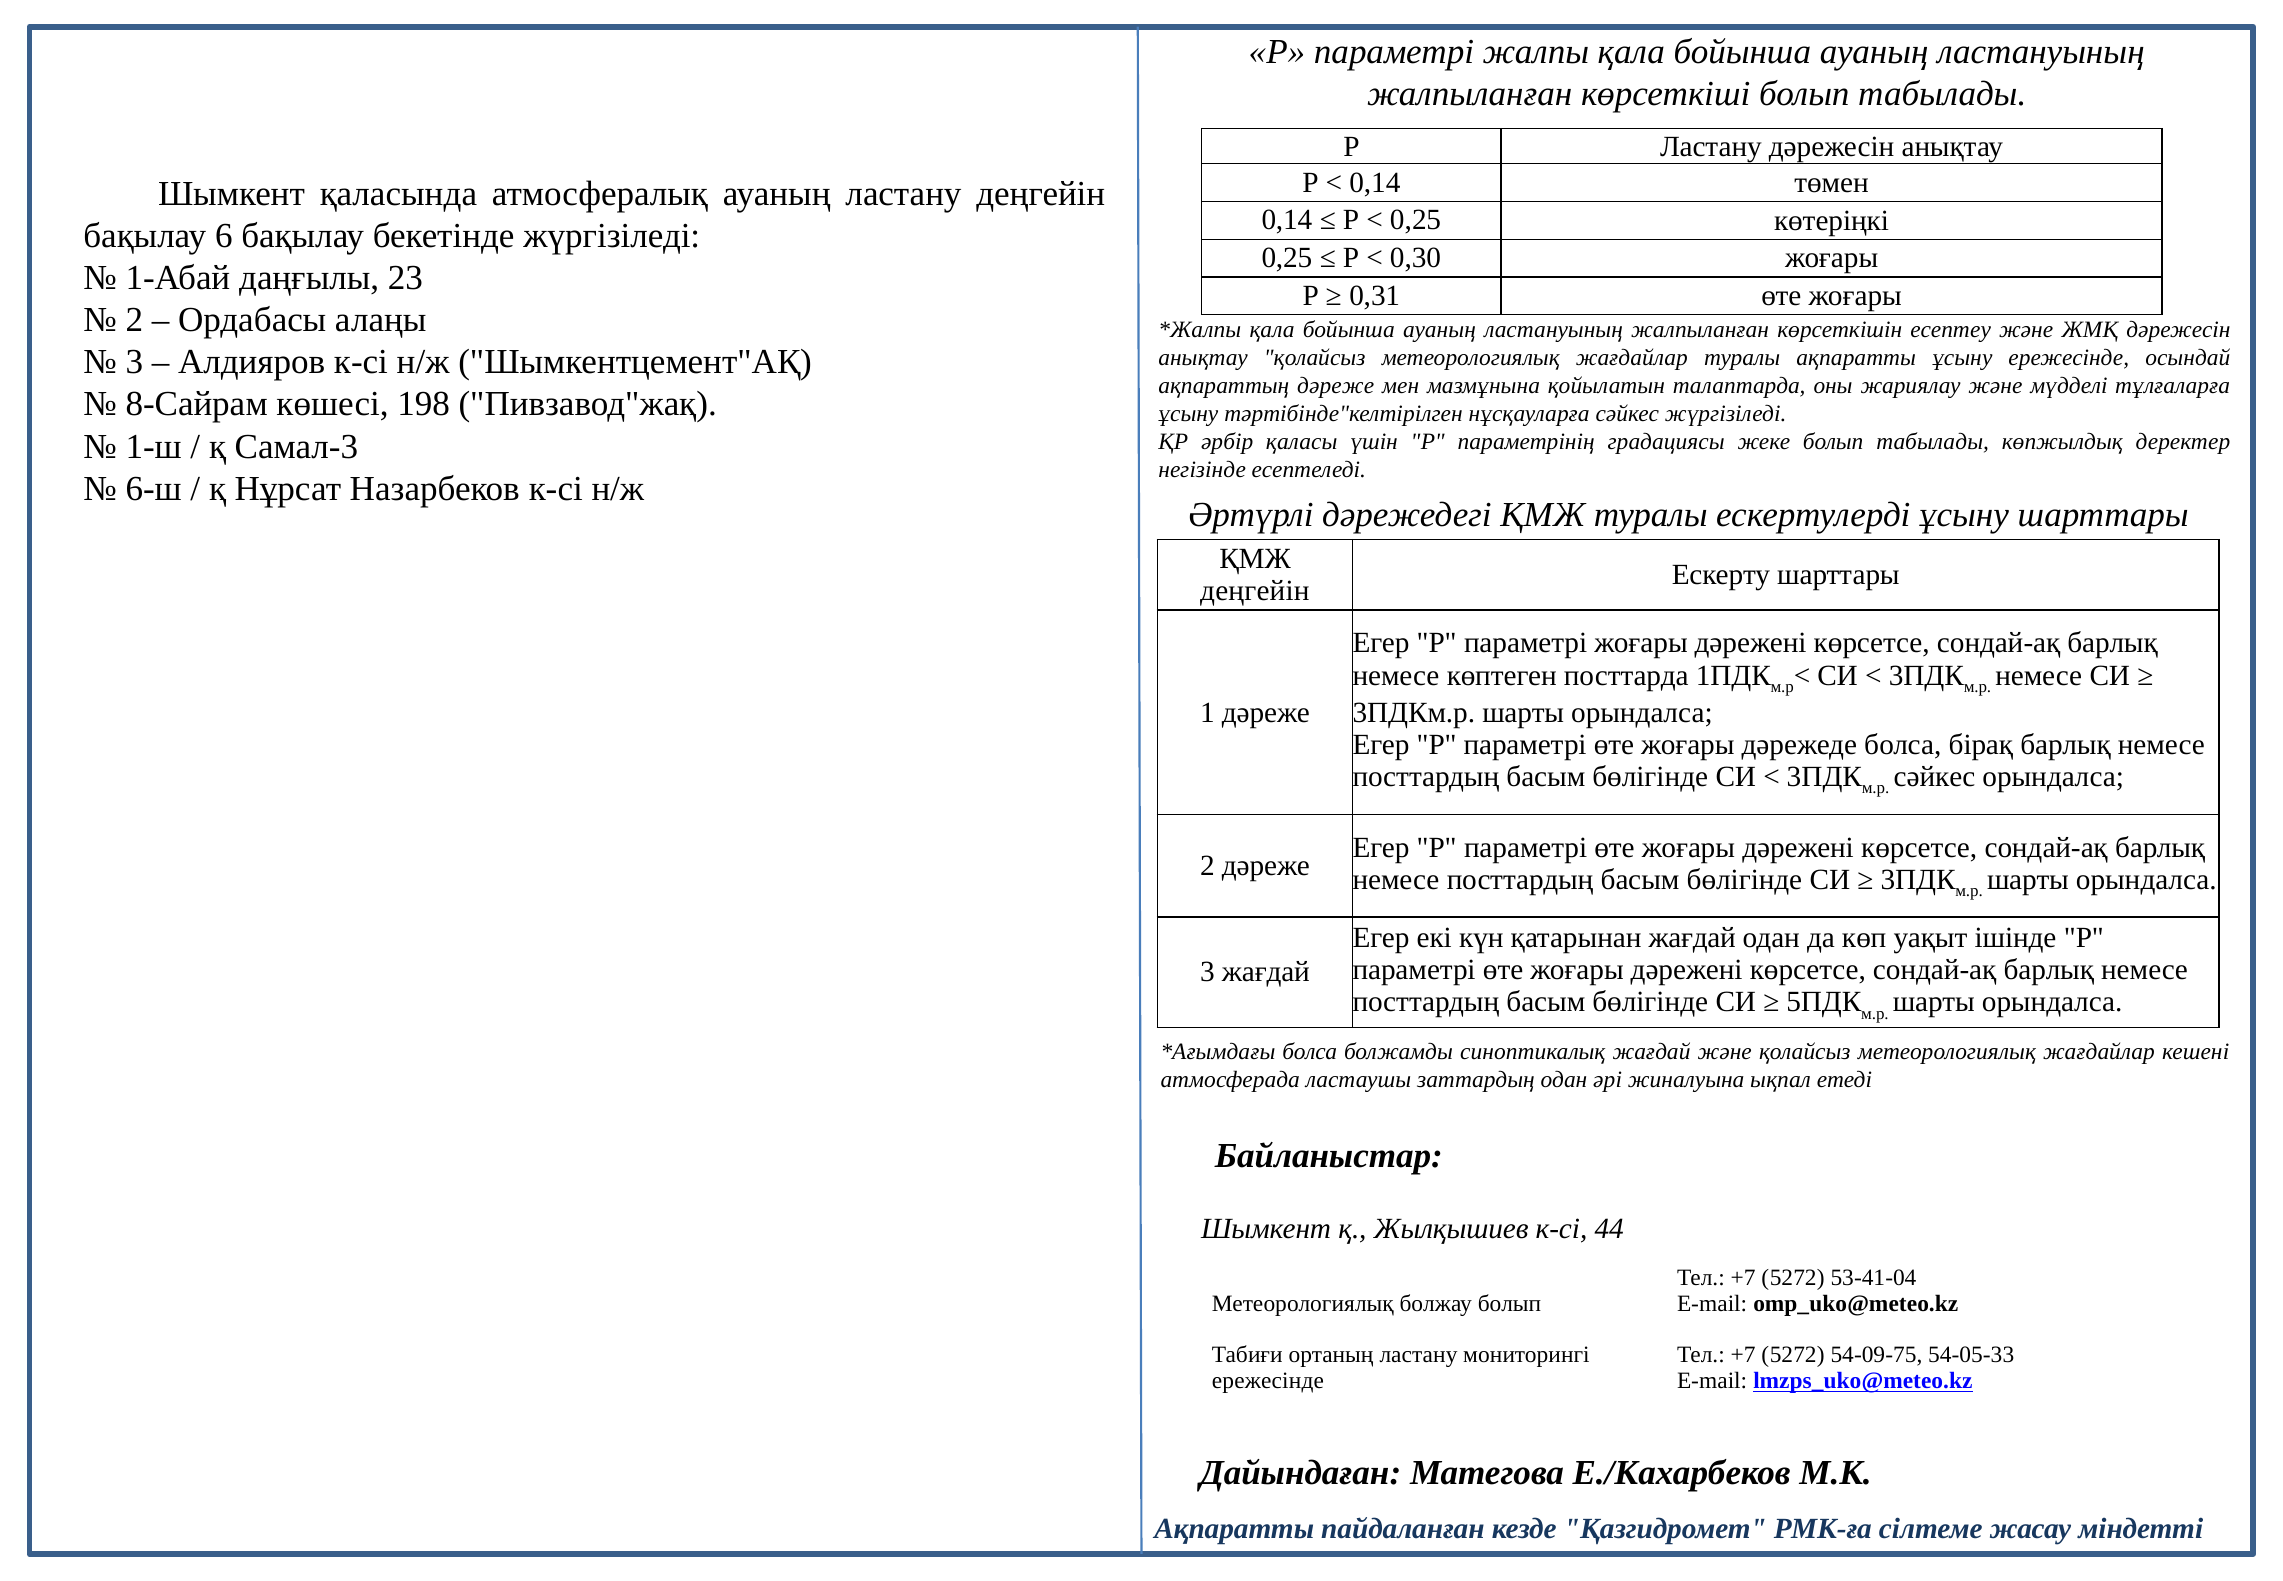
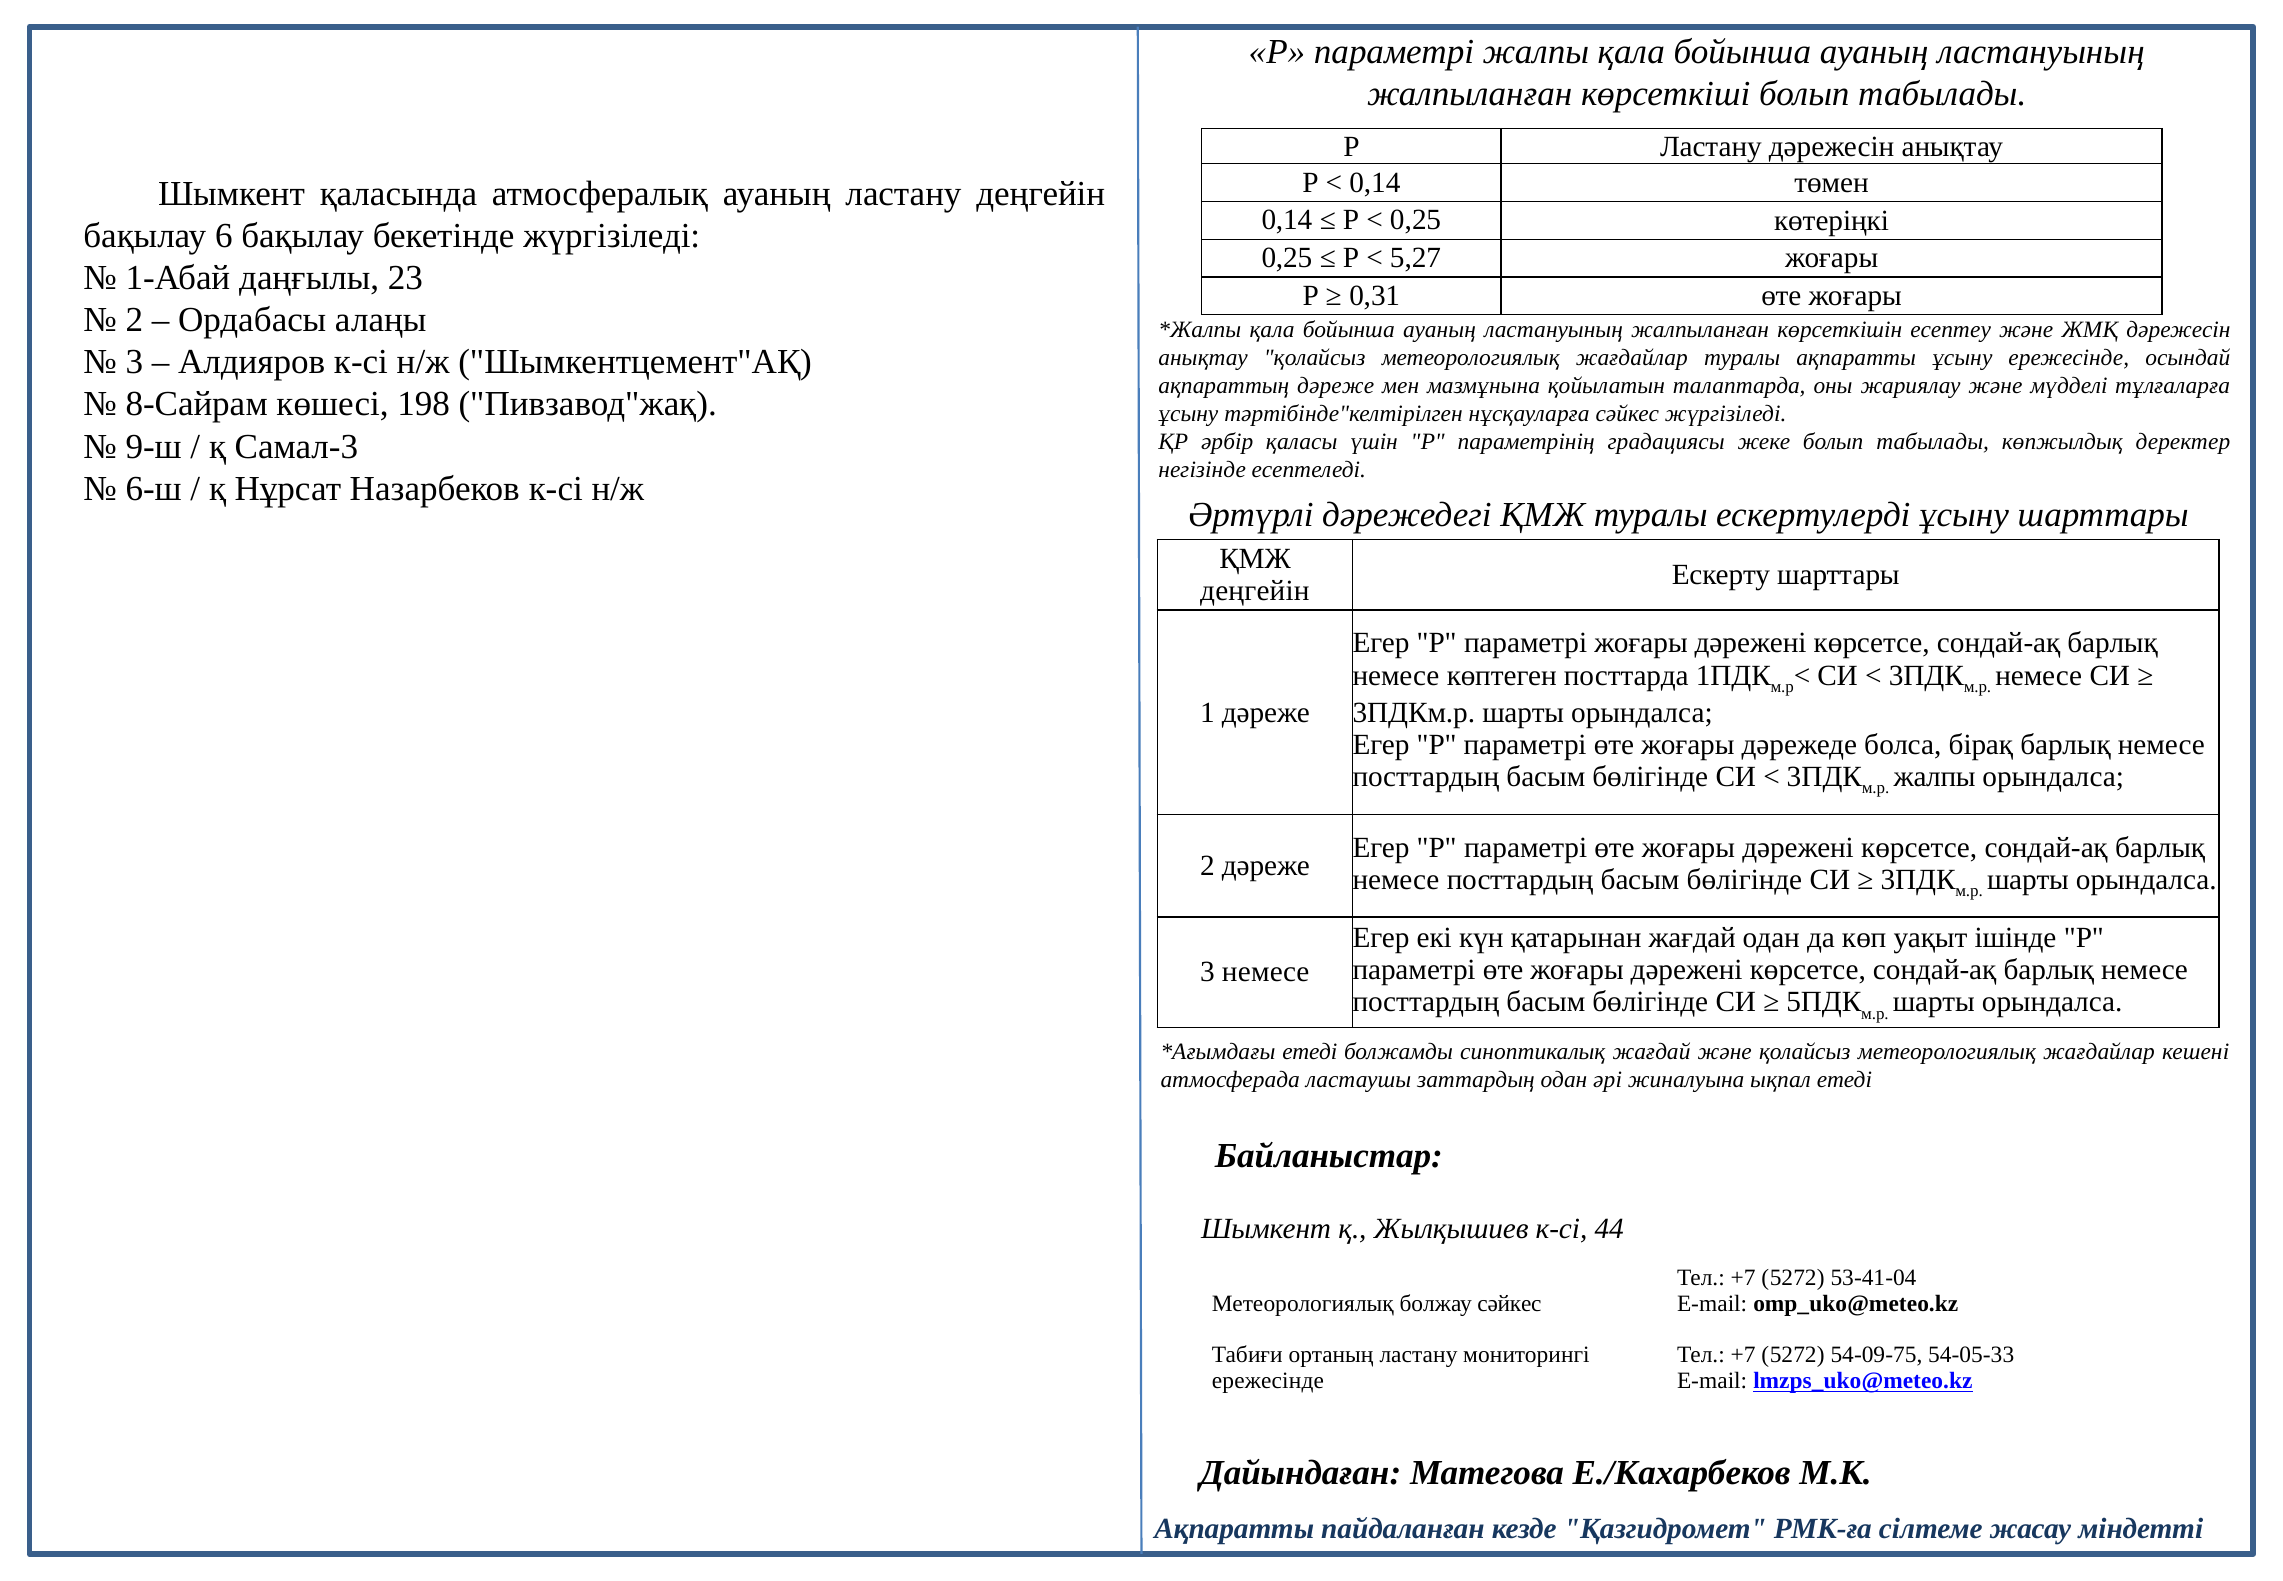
0,30: 0,30 -> 5,27 (1416, 258)
1-ш: 1-ш -> 9-ш (154, 446)
сәйкес: сәйкес -> жалпы (1935, 777)
3 жағдай: жағдай -> немесе (1266, 972)
болса: болса -> етеді (1310, 1052)
болжау болып: болып -> сәйкес (1510, 1303)
